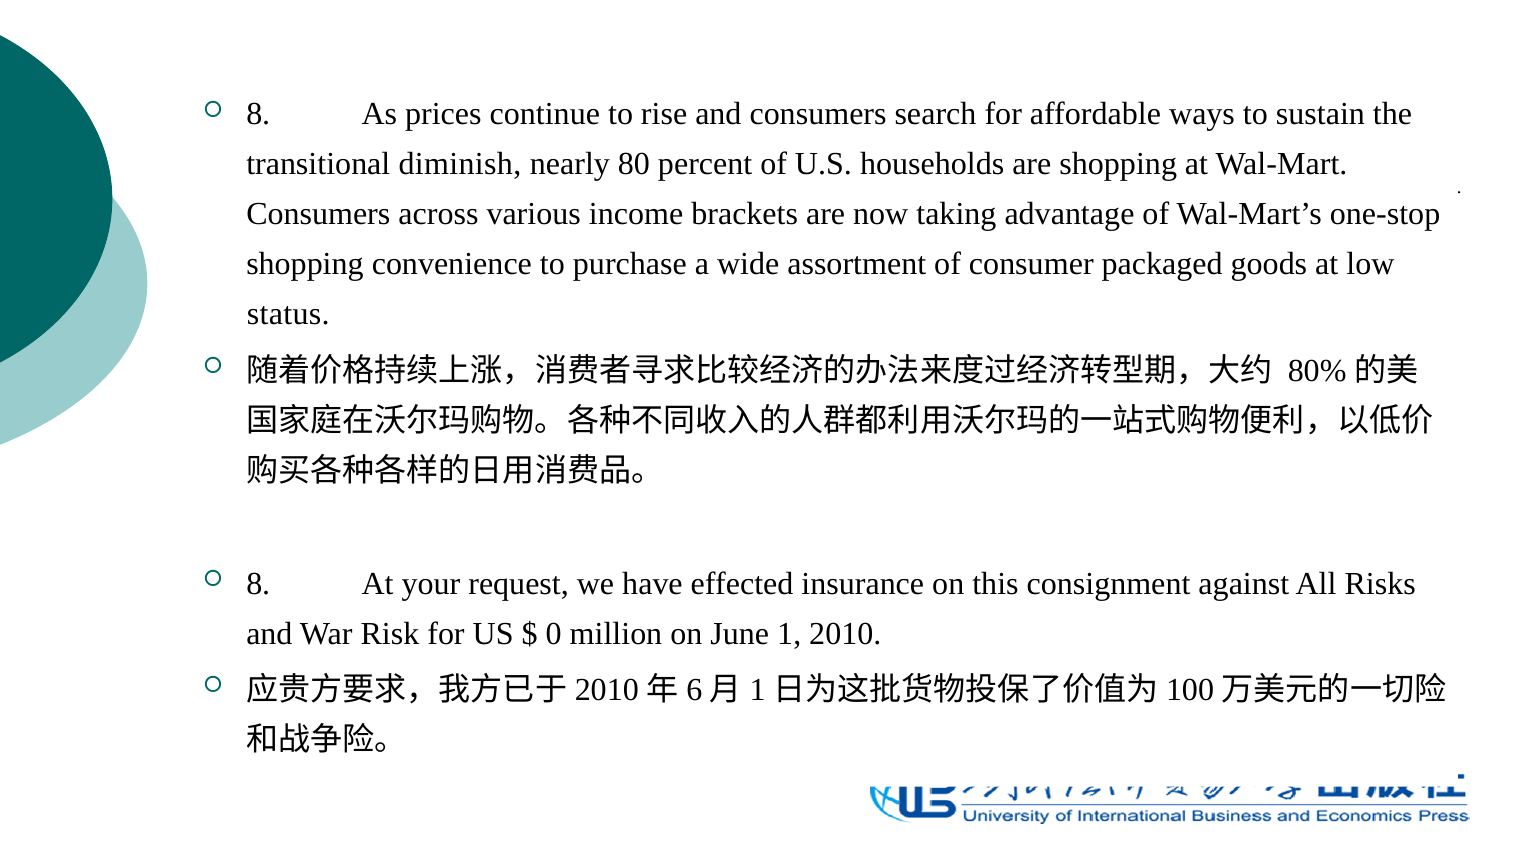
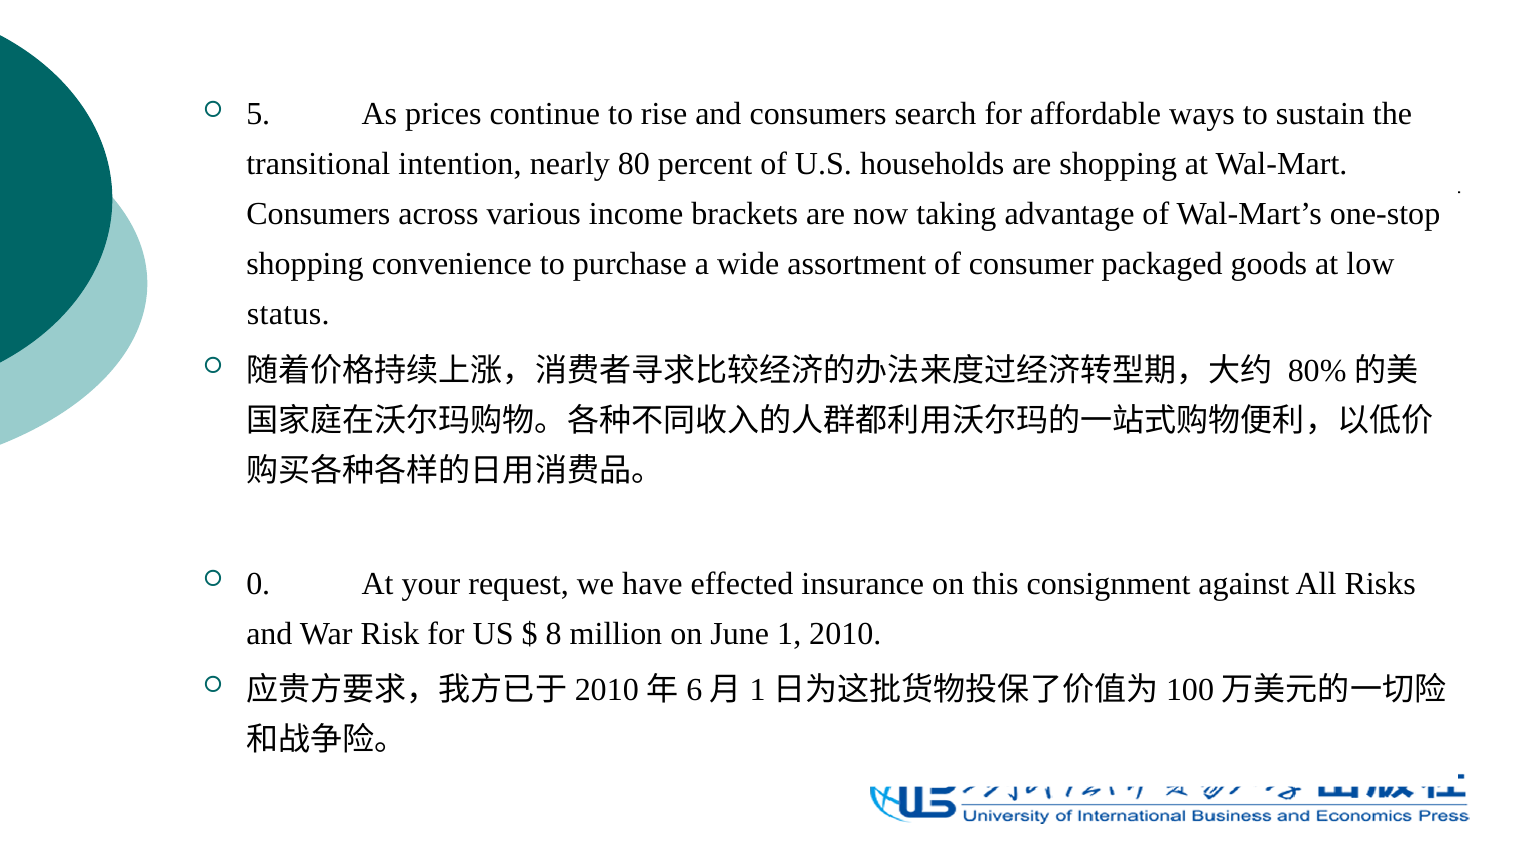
8: 8 -> 5 (258, 114)
diminish: diminish -> intention (460, 164)
8: 8 -> 0 (258, 583)
0: 0 -> 8 (554, 633)
